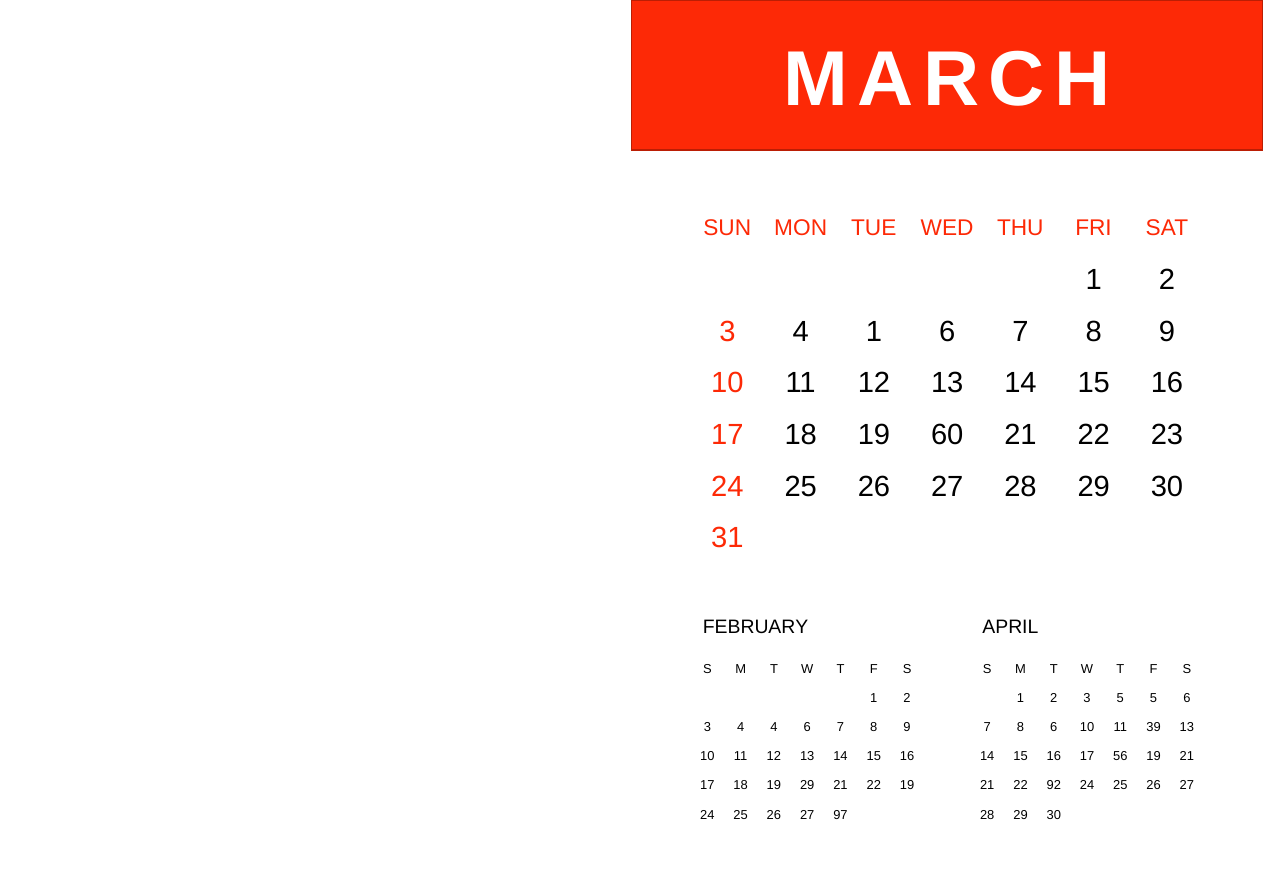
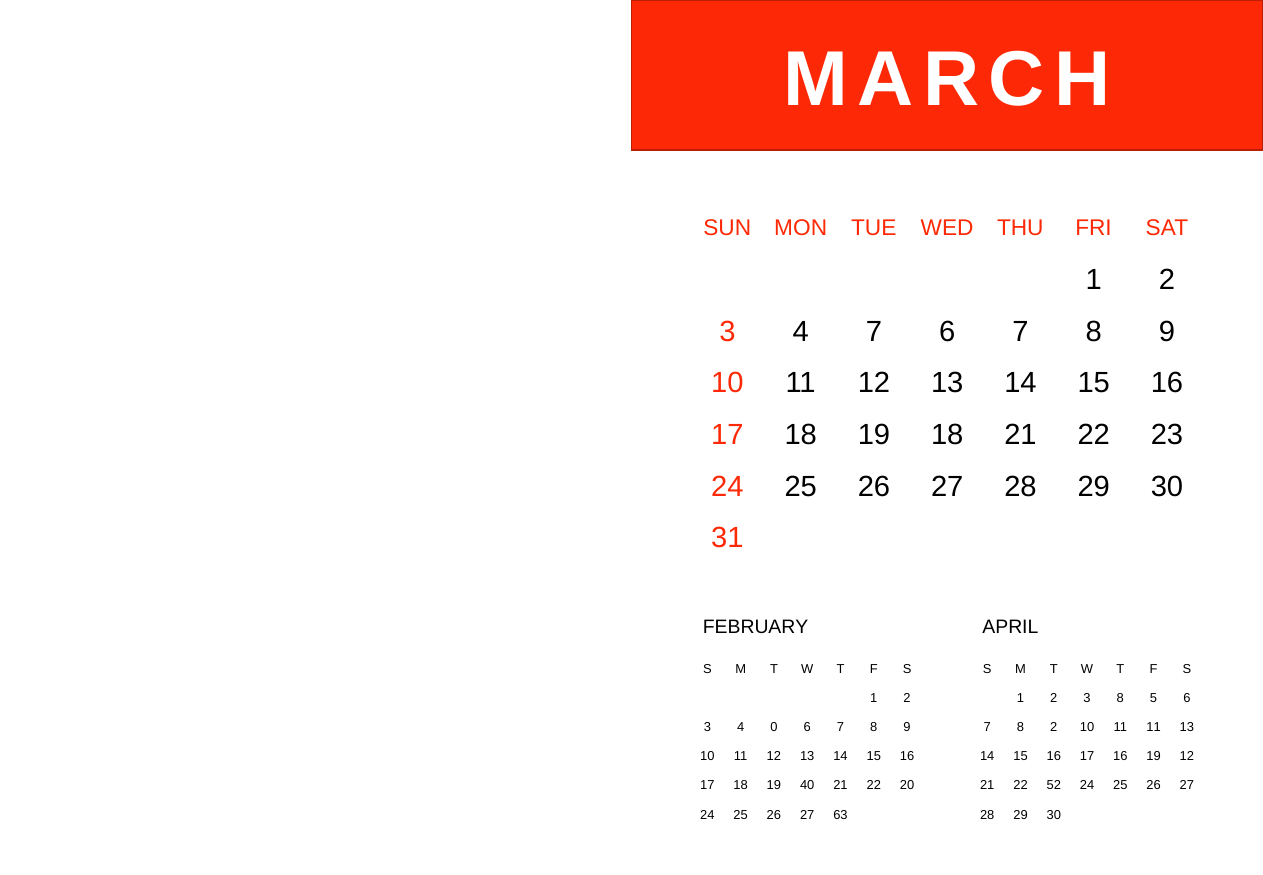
4 1: 1 -> 7 (874, 331)
19 60: 60 -> 18 (947, 434)
3 5: 5 -> 8 (1120, 698)
4 4: 4 -> 0 (774, 727)
8 6: 6 -> 2 (1054, 727)
11 39: 39 -> 11 (1154, 727)
17 56: 56 -> 16 (1120, 756)
19 21: 21 -> 12 (1187, 756)
19 29: 29 -> 40 (807, 785)
22 19: 19 -> 20 (907, 785)
92: 92 -> 52 (1054, 785)
97: 97 -> 63 (840, 814)
